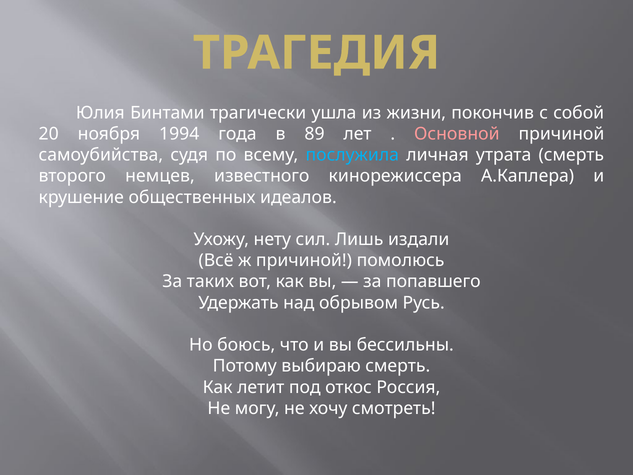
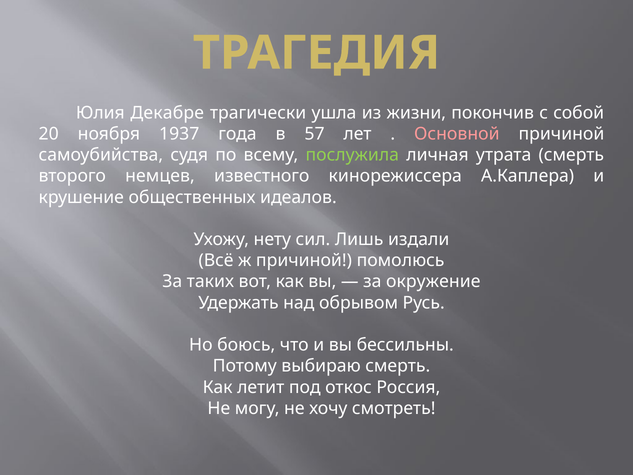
Бинтами: Бинтами -> Декабре (167, 113)
1994: 1994 -> 1937 (179, 134)
89: 89 -> 57 (315, 134)
послужила colour: light blue -> light green (352, 155)
попавшего: попавшего -> окружение (433, 282)
